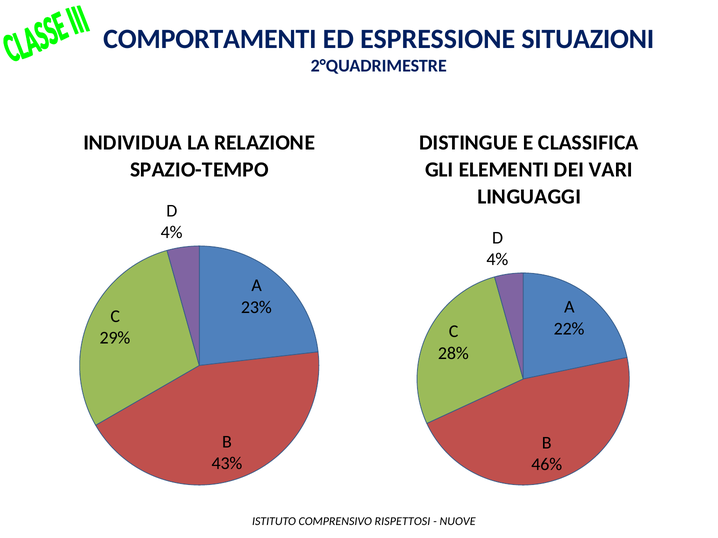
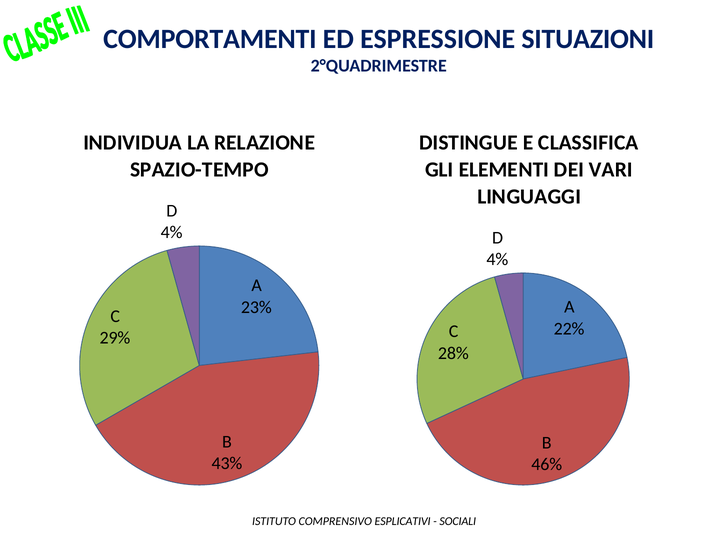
RISPETTOSI: RISPETTOSI -> ESPLICATIVI (403, 522)
NUOVE: NUOVE -> SOCIALI (458, 522)
